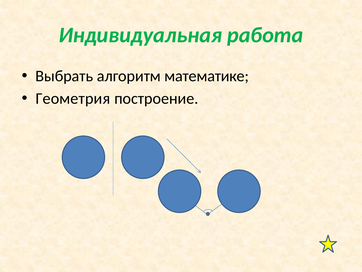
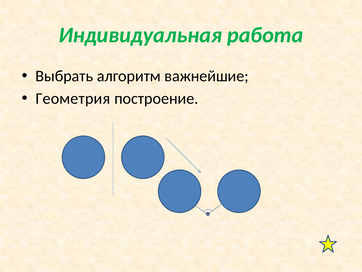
математике: математике -> важнейшие (207, 76)
